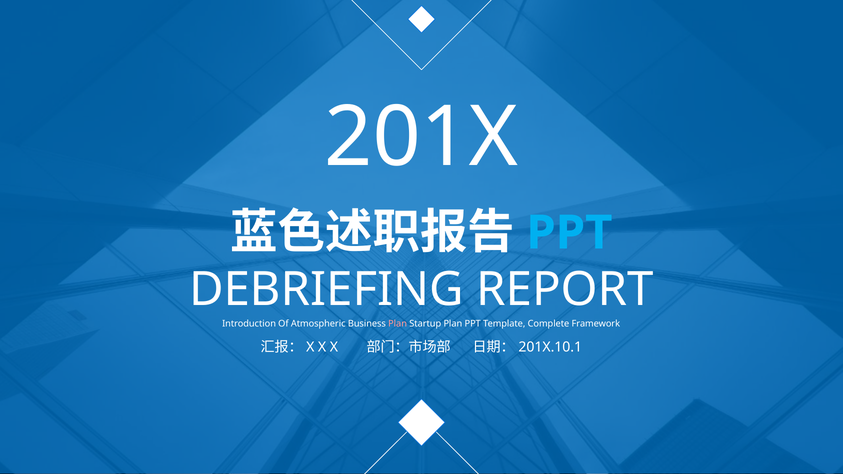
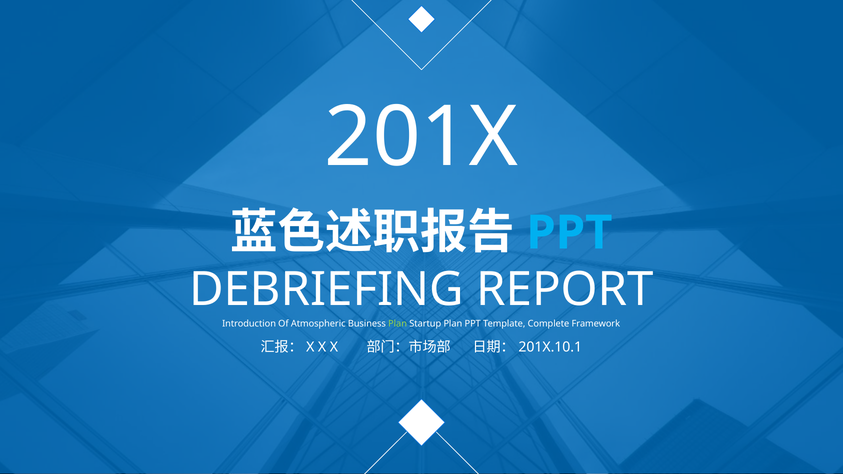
Plan colour: pink -> light green (398, 324)
